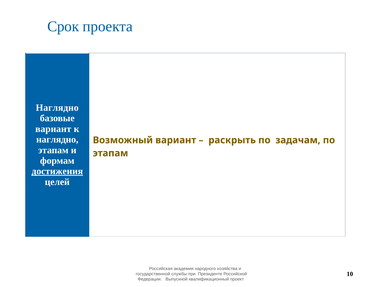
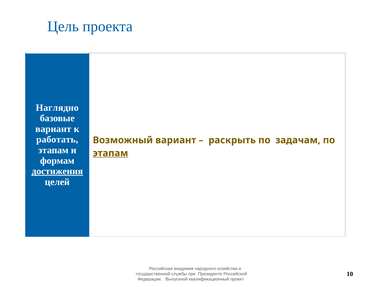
Срок: Срок -> Цель (63, 27)
наглядно: наглядно -> работать (57, 140)
этапам underline: none -> present (110, 153)
